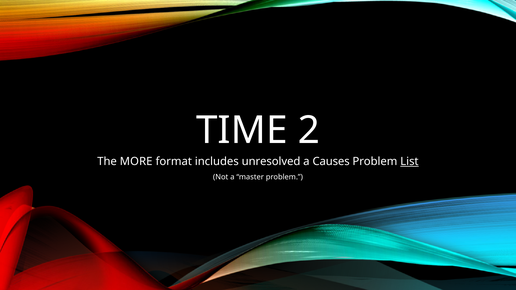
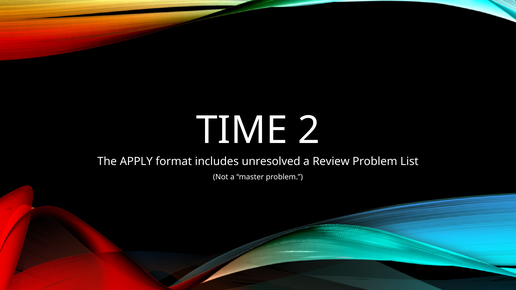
MORE: MORE -> APPLY (136, 162)
Causes: Causes -> Review (331, 162)
List underline: present -> none (409, 162)
